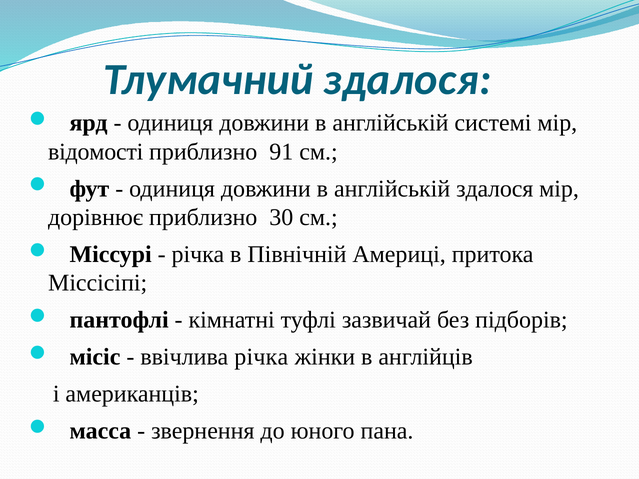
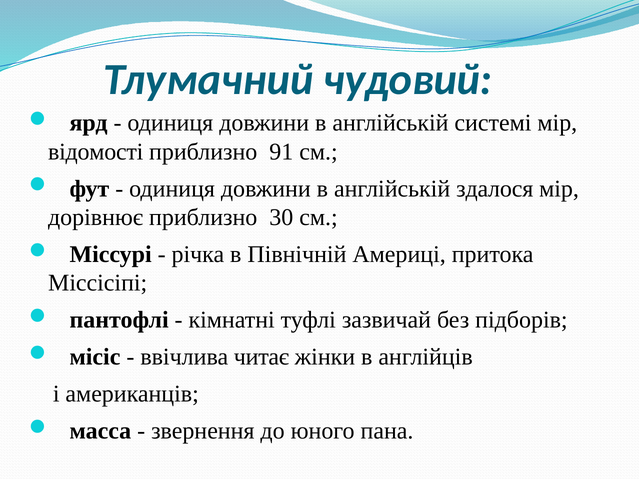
Тлумачний здалося: здалося -> чудовий (408, 80)
ввічлива річка: річка -> читає (262, 357)
